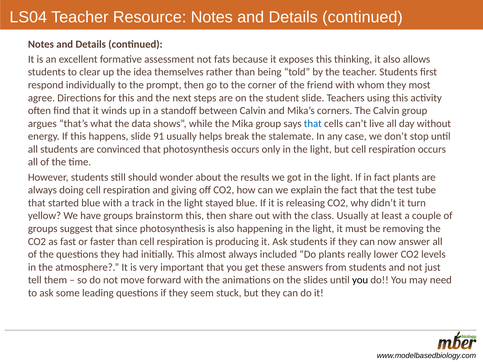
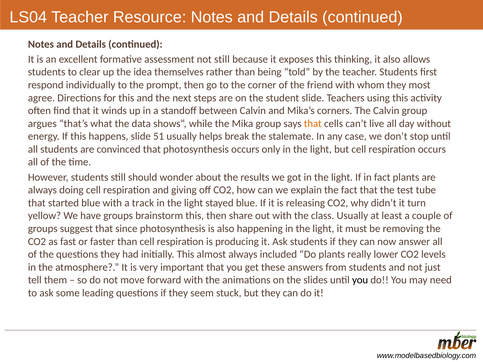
not fats: fats -> still (222, 59)
that colour: blue -> orange (313, 124)
91: 91 -> 51 (159, 136)
